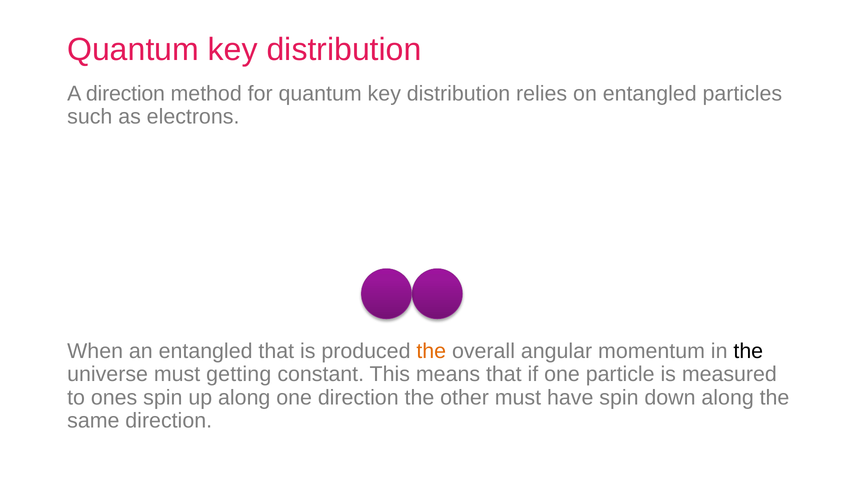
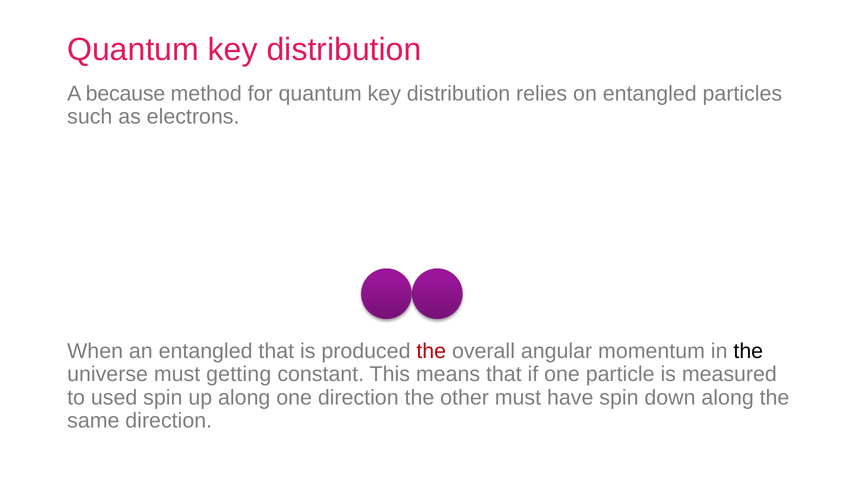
A direction: direction -> because (125, 94)
the colour: orange -> red (431, 351)
ones: ones -> used (114, 398)
